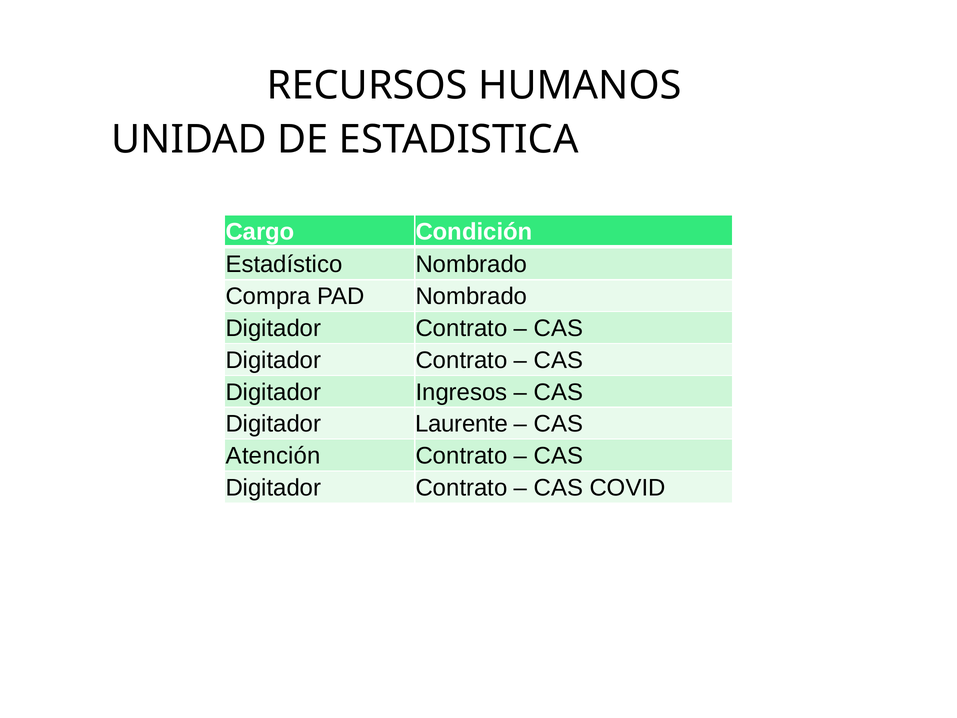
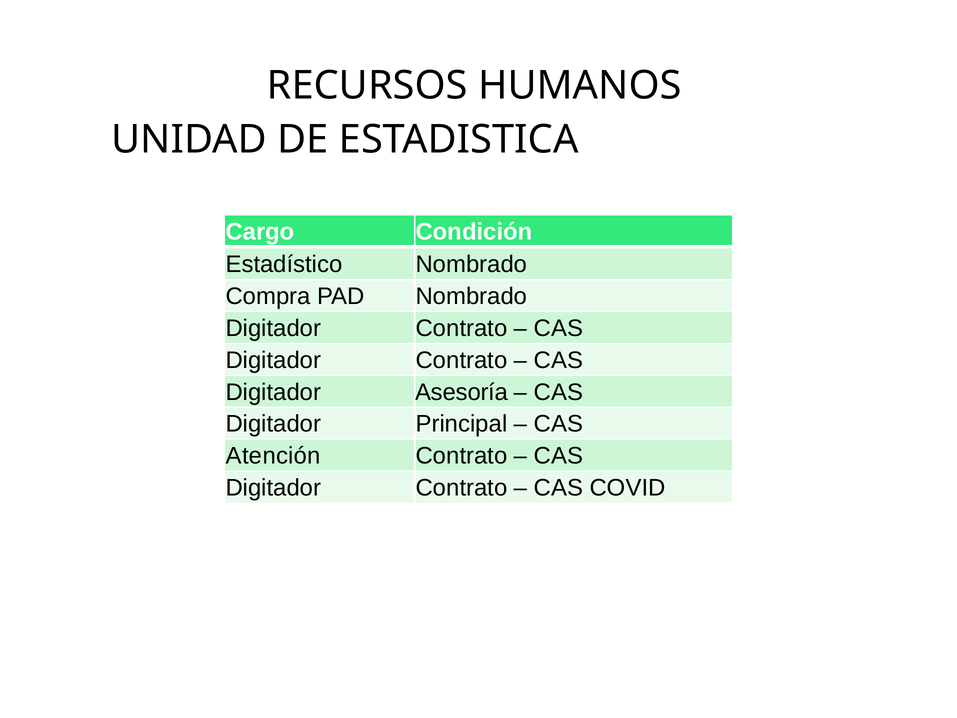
Ingresos: Ingresos -> Asesoría (462, 392)
Laurente: Laurente -> Principal (462, 424)
